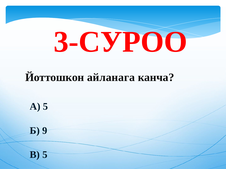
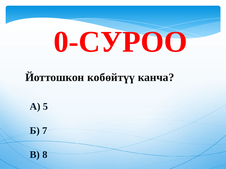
3-СУРОО: 3-СУРОО -> 0-СУРОО (120, 42)
айланага: айланага -> кобөйтүү (111, 78)
9: 9 -> 7 (45, 131)
В 5: 5 -> 8 (45, 155)
